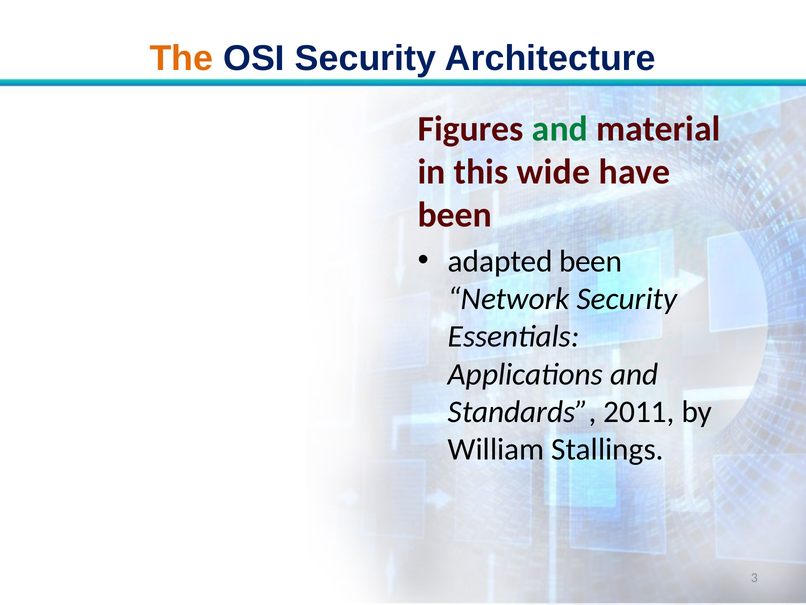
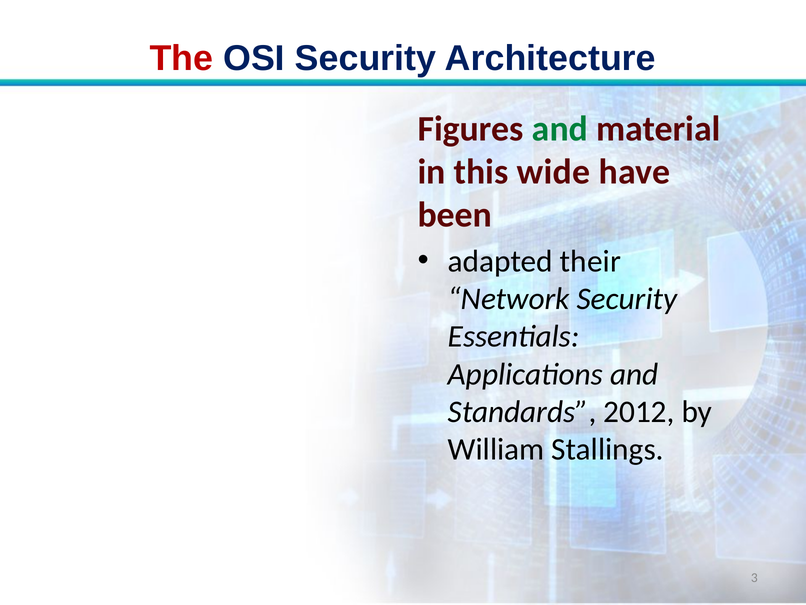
The colour: orange -> red (181, 58)
adapted been: been -> their (590, 261)
2011: 2011 -> 2012 (639, 412)
